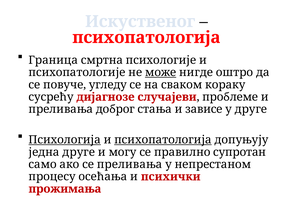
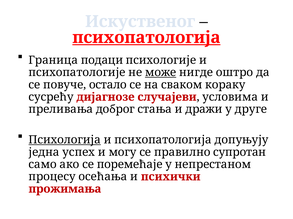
психопатологија underline: none -> present (146, 38)
смртна: смртна -> подаци (102, 60)
угледу: угледу -> остало (108, 85)
проблеме: проблеме -> условима (230, 97)
зависе: зависе -> дражи (204, 110)
психопатологија underline: present -> none (163, 140)
једна друге: друге -> успех (79, 153)
се преливања: преливања -> поремећаје (130, 165)
